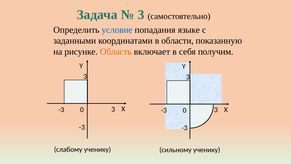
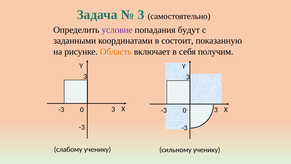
условие colour: blue -> purple (117, 30)
языке: языке -> будут (189, 30)
области: области -> состоит (177, 41)
